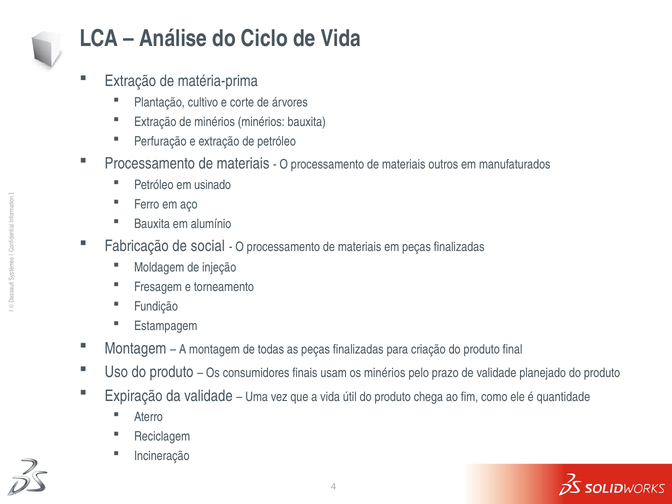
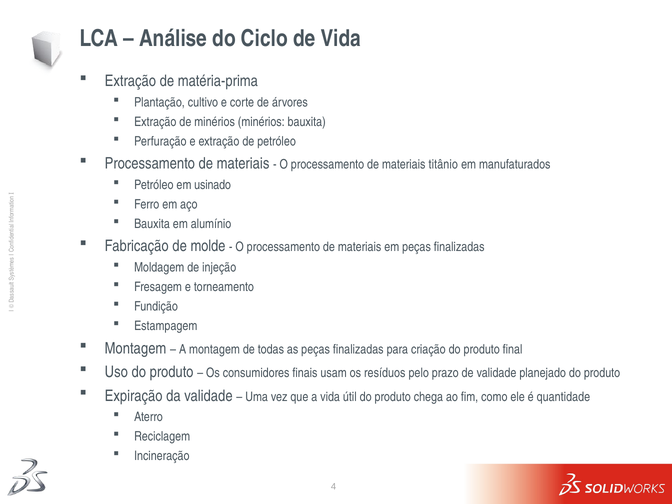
outros: outros -> titânio (443, 165)
social: social -> molde (208, 246)
os minérios: minérios -> resíduos (385, 373)
